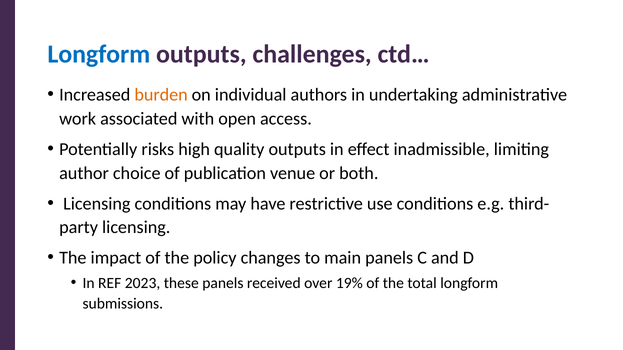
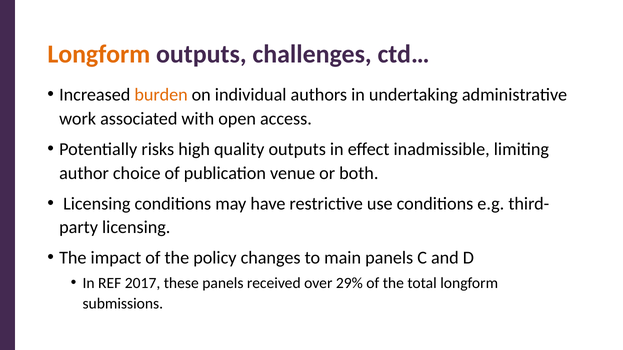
Longform colour: blue -> orange (99, 54)
2023: 2023 -> 2017 (143, 283)
19%: 19% -> 29% (349, 283)
